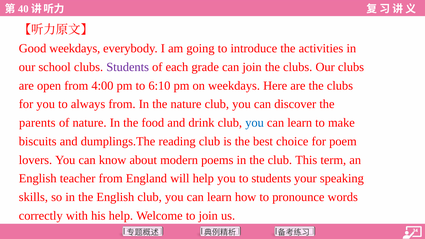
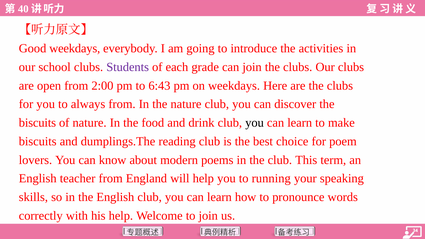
4:00: 4:00 -> 2:00 (102, 86)
6:10: 6:10 -> 6:43 (159, 86)
parents: parents -> biscuits (37, 123)
you colour: blue -> black (255, 123)
to students: students -> running (271, 179)
